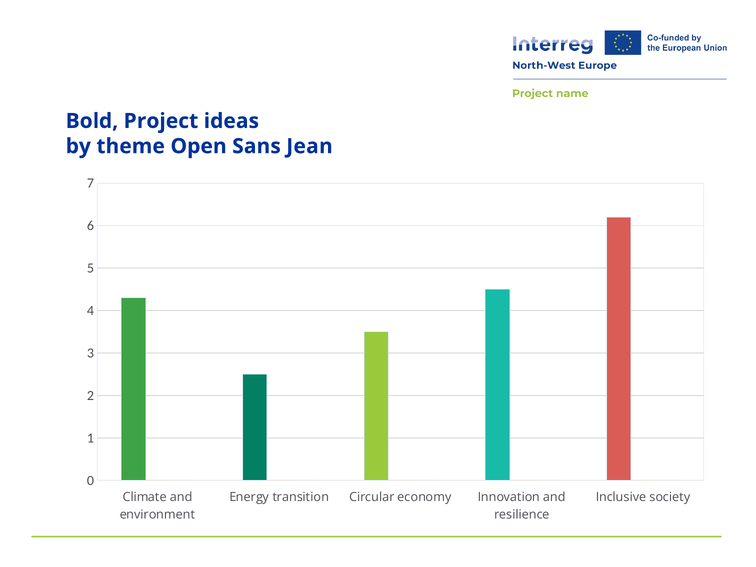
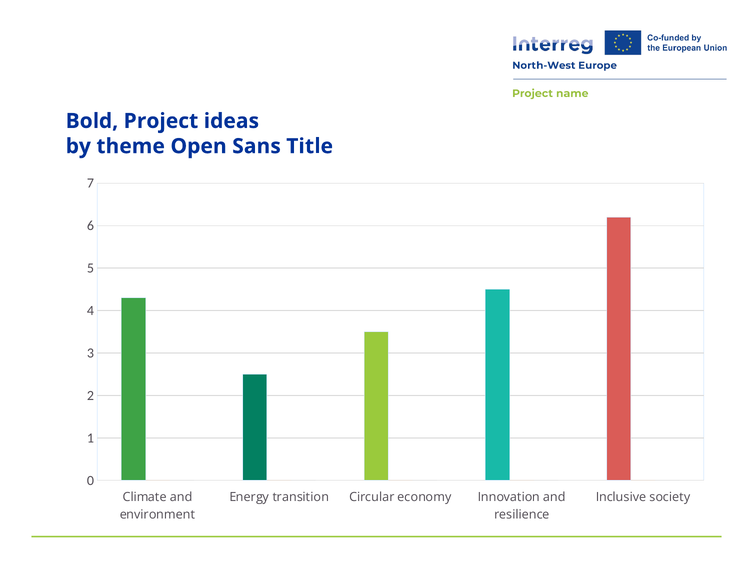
Jean: Jean -> Title (310, 146)
